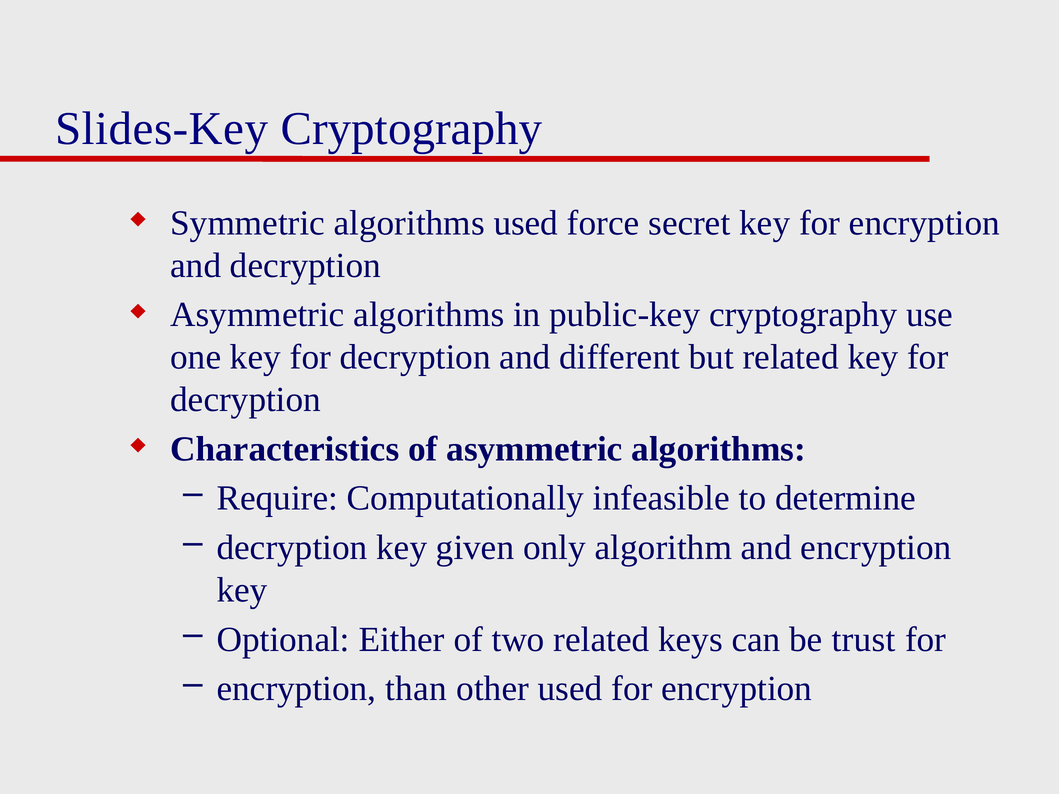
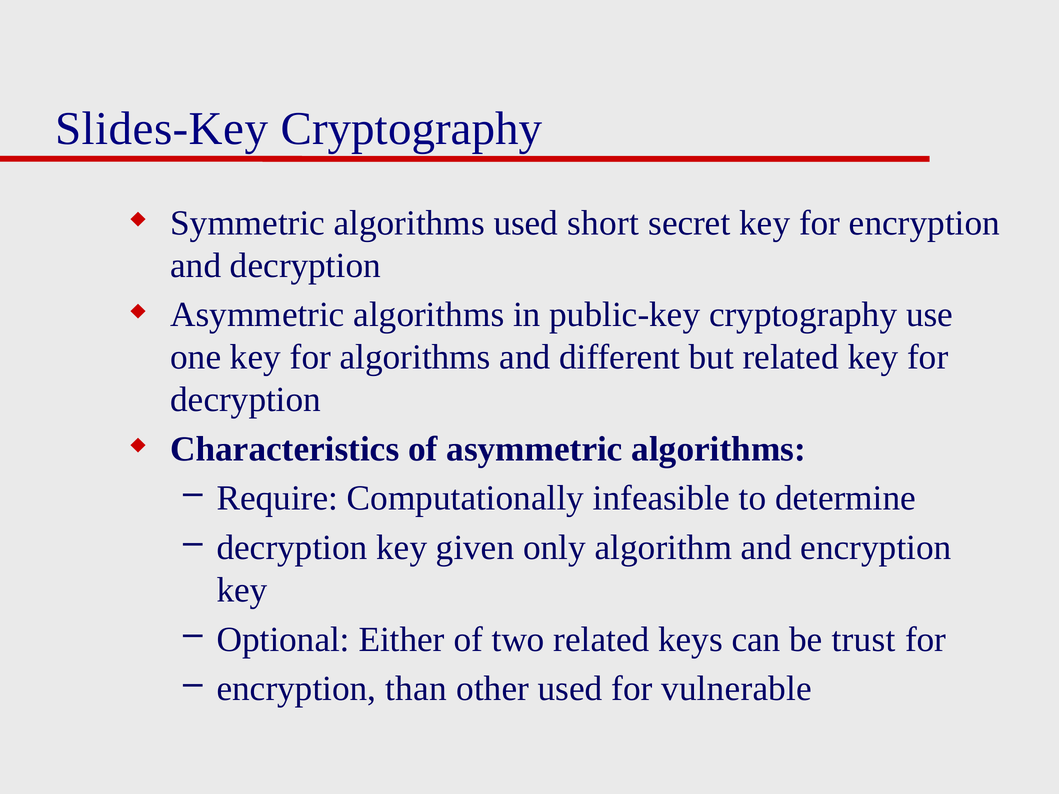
force: force -> short (603, 223)
one key for decryption: decryption -> algorithms (415, 357)
used for encryption: encryption -> vulnerable (737, 689)
